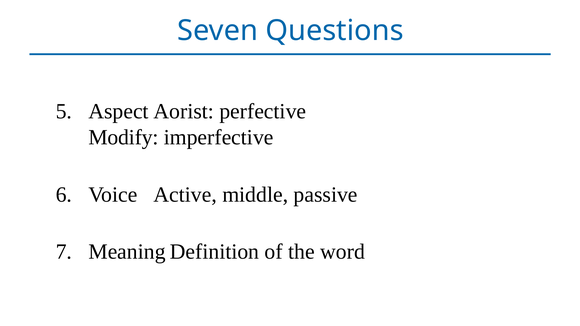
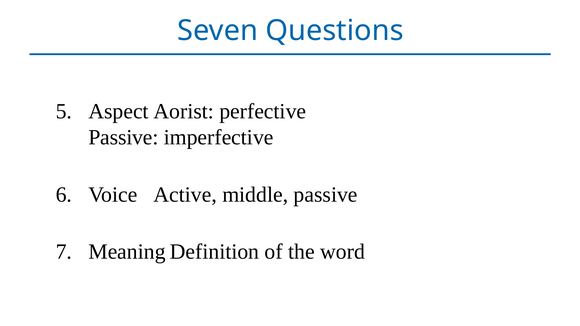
Modify: Modify -> Passive (123, 137)
